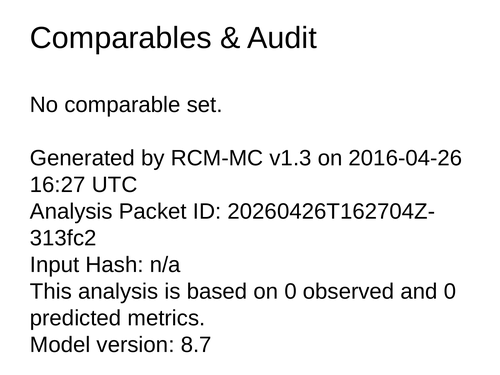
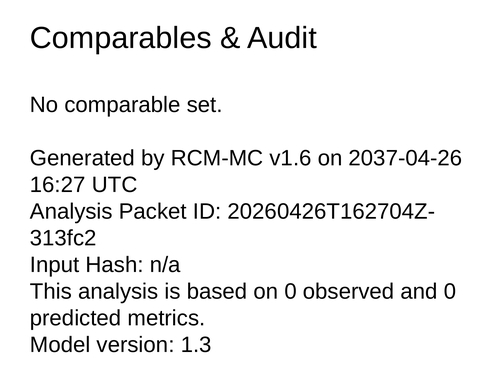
v1.3: v1.3 -> v1.6 (291, 158)
2016-04-26: 2016-04-26 -> 2037-04-26 (405, 158)
8.7: 8.7 -> 1.3 (196, 345)
